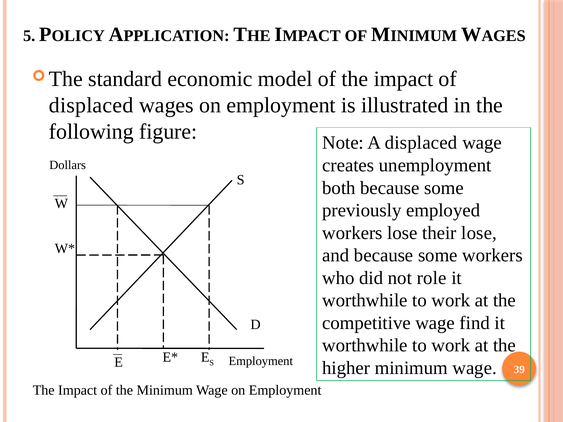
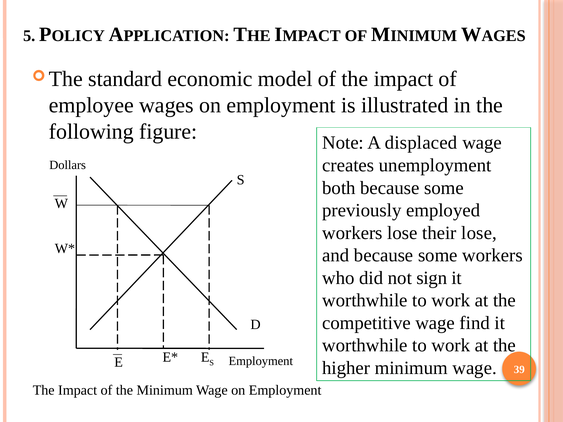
displaced: displaced -> employee (91, 105)
role: role -> sign (432, 278)
